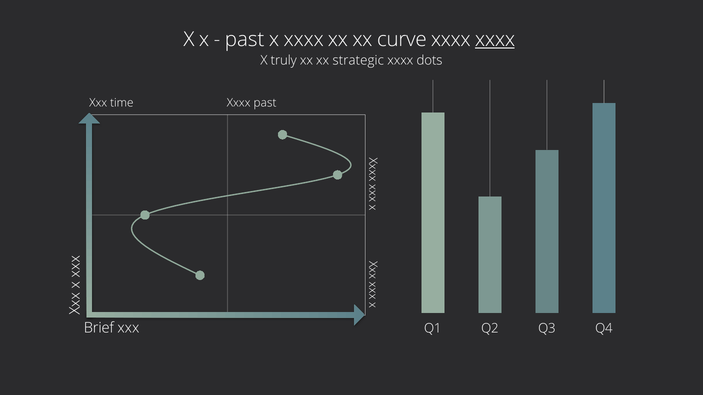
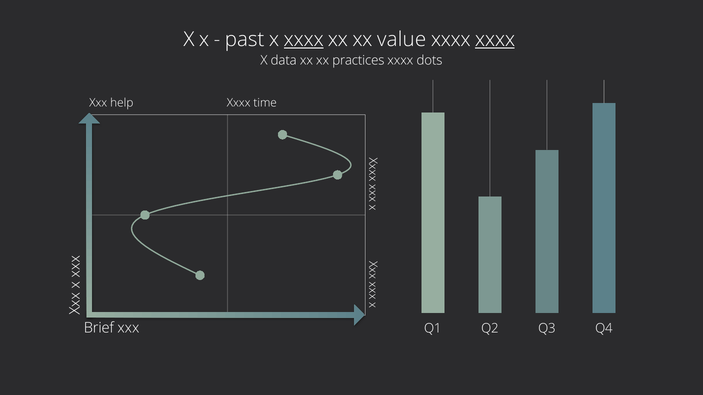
xxxx underline: none -> present (304, 39)
curve: curve -> value (402, 39)
truly: truly -> data (284, 60)
strategic: strategic -> practices (358, 60)
time: time -> help (122, 103)
Xxxx past: past -> time (265, 103)
